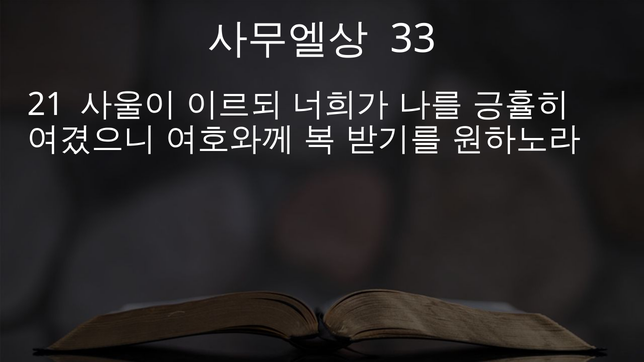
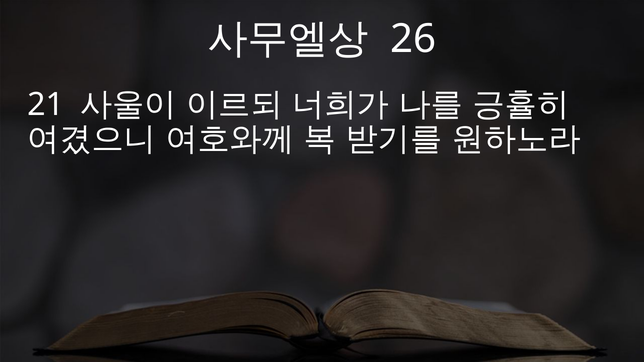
33: 33 -> 26 (413, 39)
